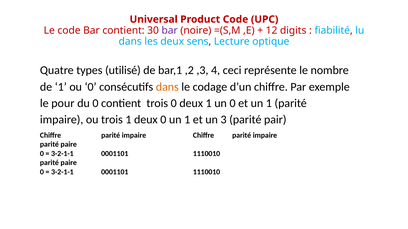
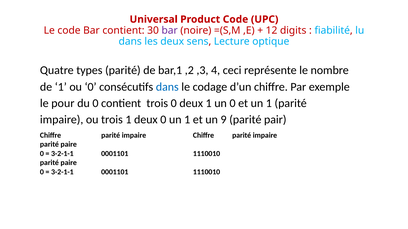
types utilisé: utilisé -> parité (123, 71)
dans colour: orange -> blue (167, 87)
3: 3 -> 9 (224, 120)
